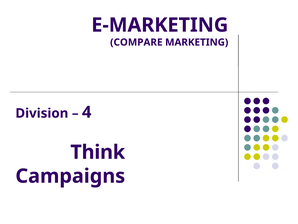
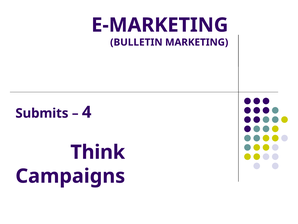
COMPARE: COMPARE -> BULLETIN (136, 42)
Division: Division -> Submits (42, 113)
